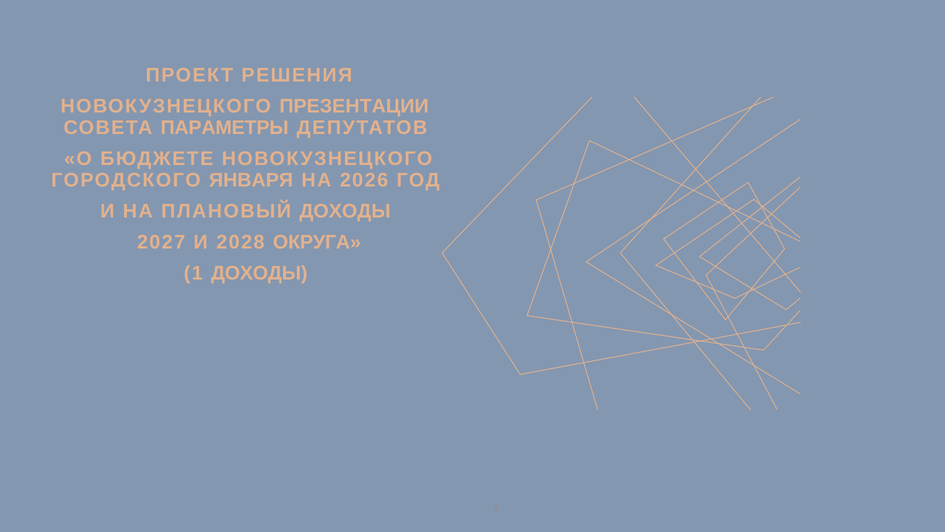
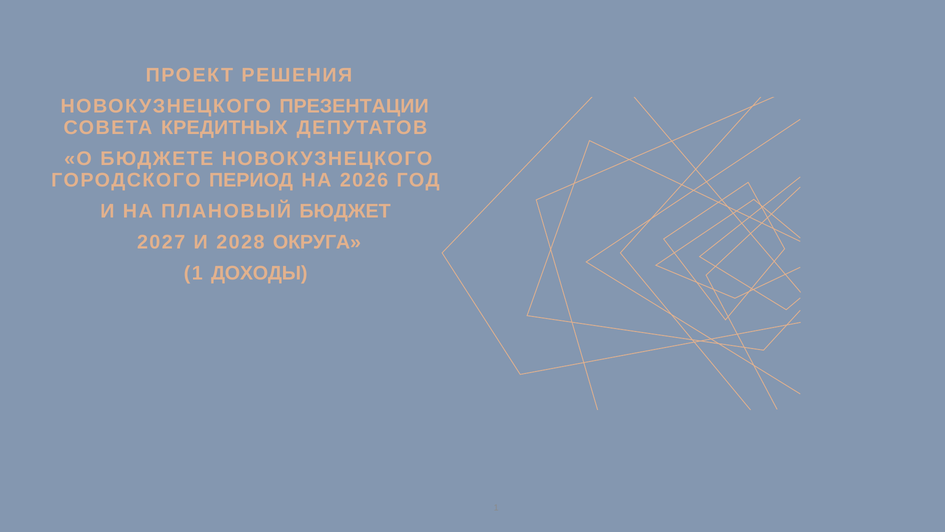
ПАРАМЕТРЫ: ПАРАМЕТРЫ -> КРЕДИТНЫХ (224, 128)
ЯНВАРЯ: ЯНВАРЯ -> ПЕРИОД (251, 180)
ПЛАНОВЫЙ ДОХОДЫ: ДОХОДЫ -> БЮДЖЕТ (345, 211)
